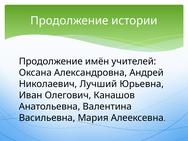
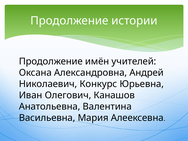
Лучший: Лучший -> Конкурс (98, 84)
